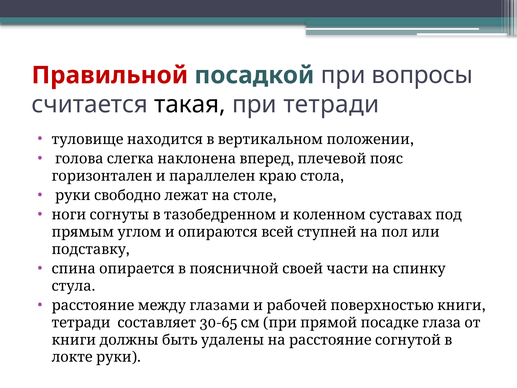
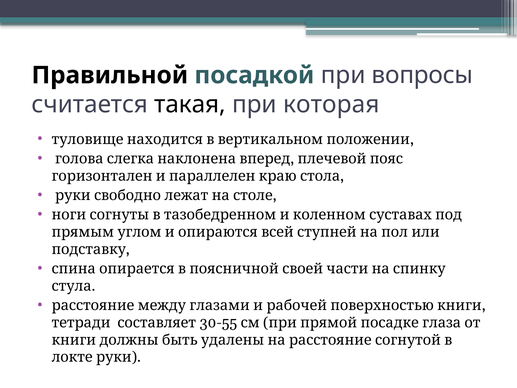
Правильной colour: red -> black (110, 75)
при тетради: тетради -> которая (331, 104)
30-65: 30-65 -> 30-55 (218, 323)
